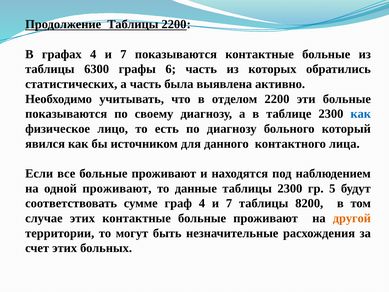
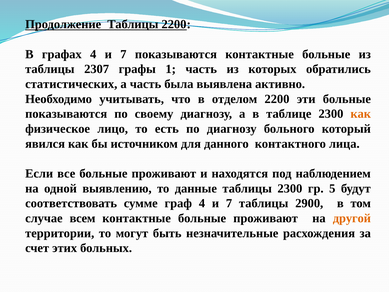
6300: 6300 -> 2307 (97, 69)
6: 6 -> 1 (171, 69)
как colour: blue -> orange (361, 114)
одной проживают: проживают -> выявлению (117, 188)
8200: 8200 -> 2900 (309, 203)
случае этих: этих -> всем (83, 218)
